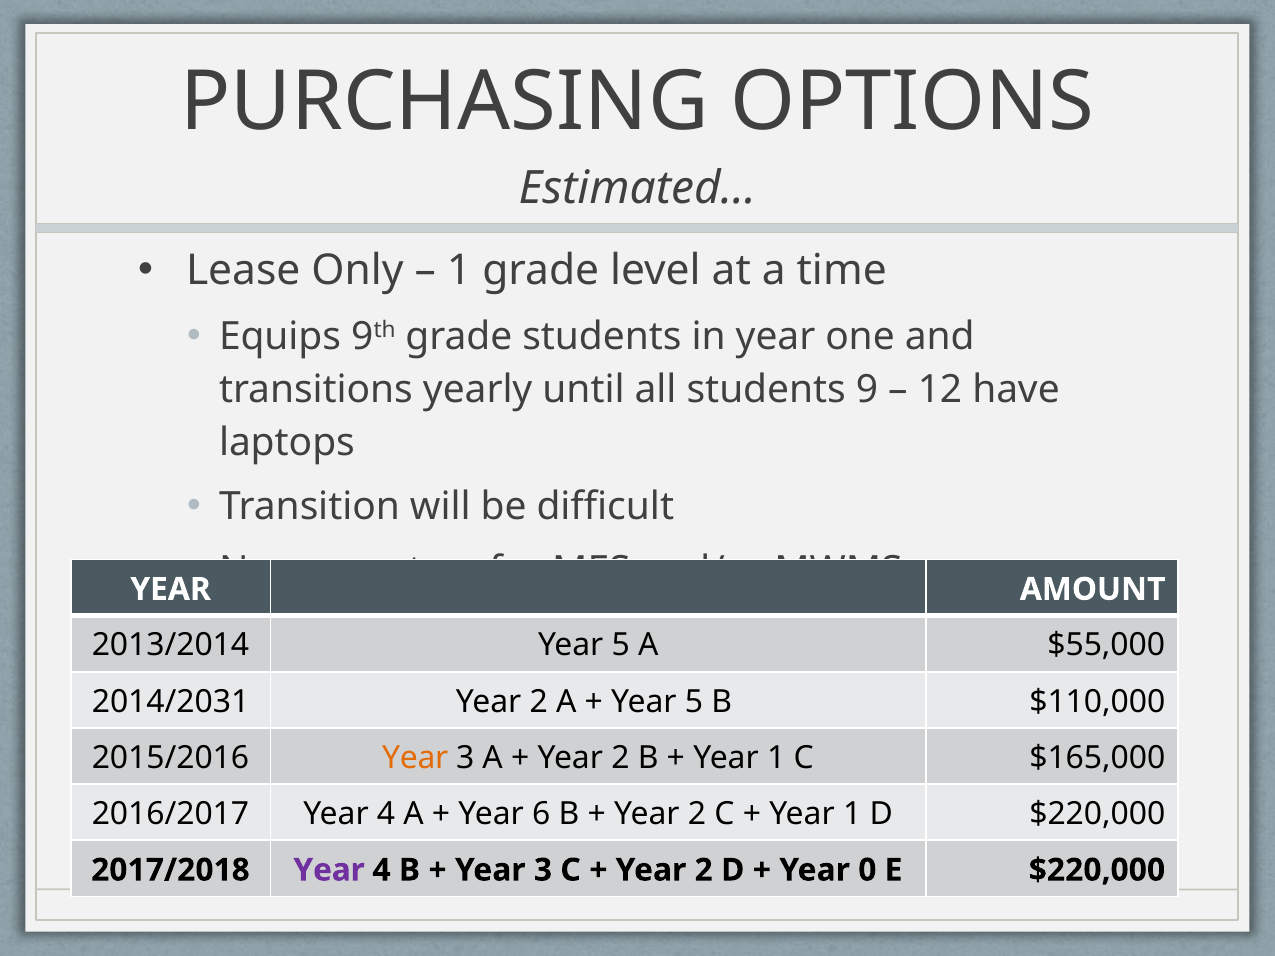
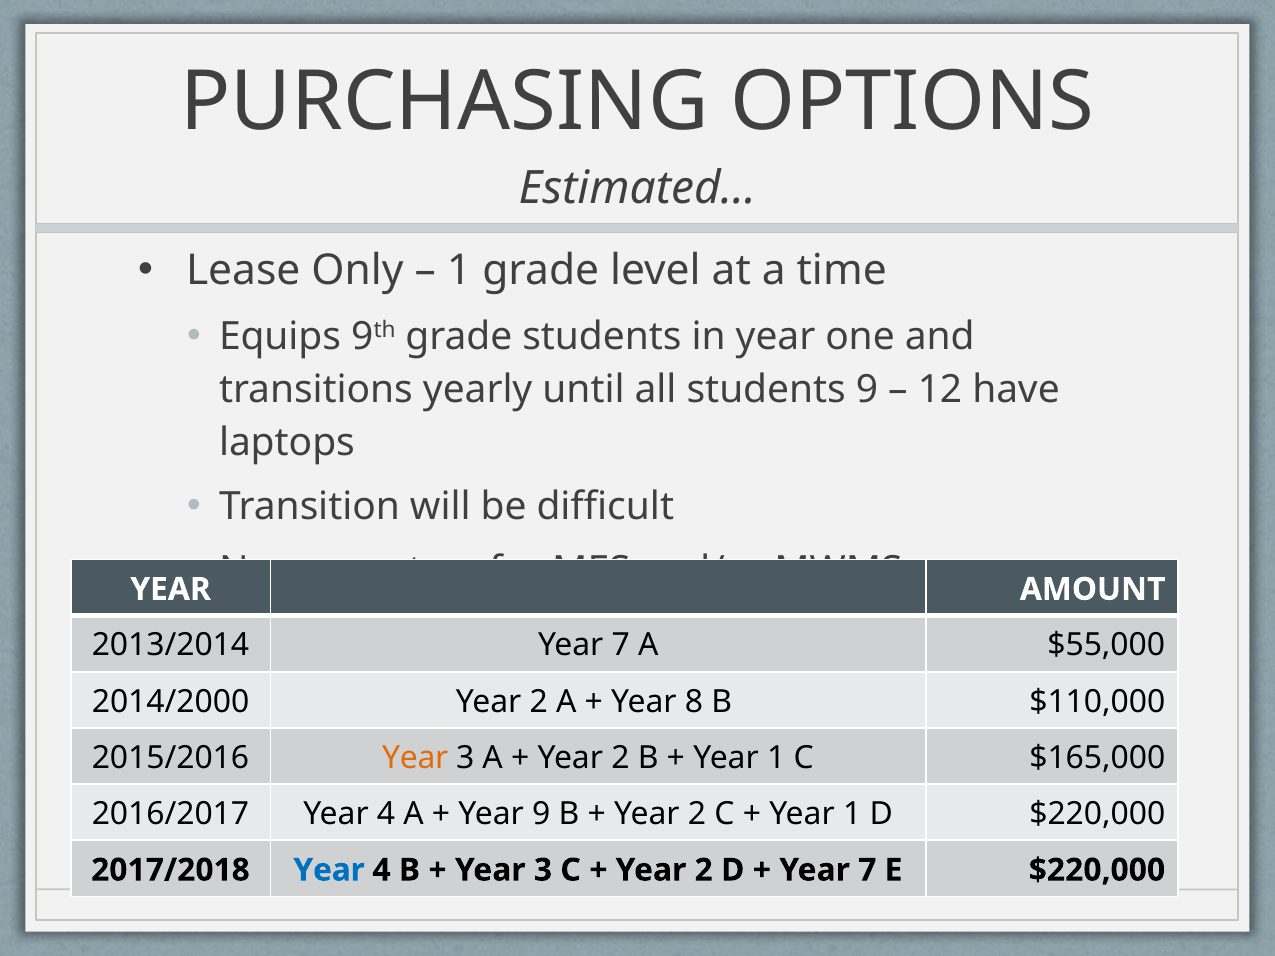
2013/2014 Year 5: 5 -> 7 (621, 646)
2014/2031: 2014/2031 -> 2014/2000 (171, 702)
5: 5 -> 8 (694, 702)
Year 6: 6 -> 9 (541, 814)
Year colour: purple -> blue (329, 870)
0: 0 -> 7 (867, 870)
